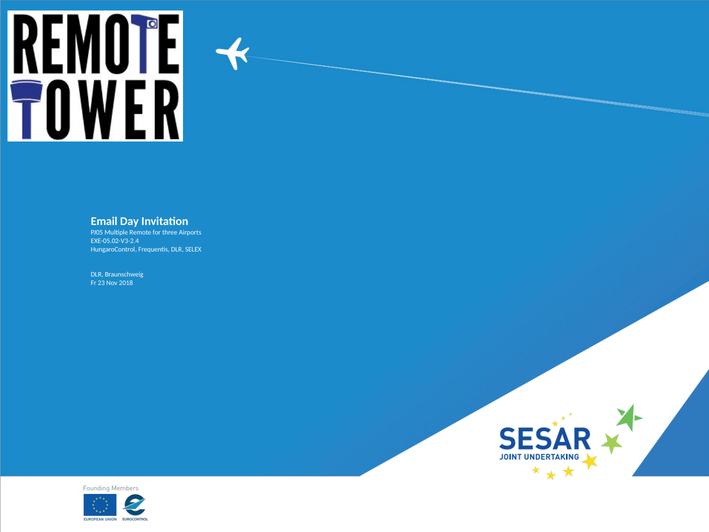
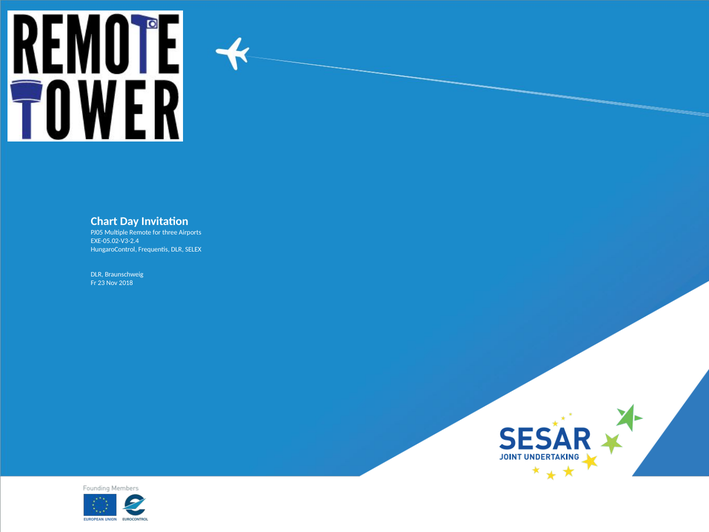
Email: Email -> Chart (104, 221)
